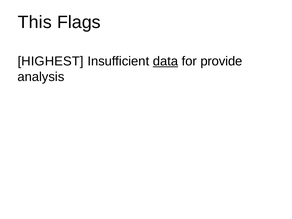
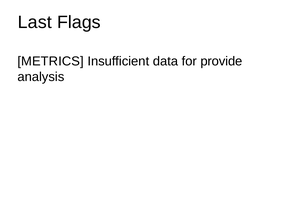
This: This -> Last (35, 22)
HIGHEST: HIGHEST -> METRICS (51, 61)
data underline: present -> none (165, 61)
